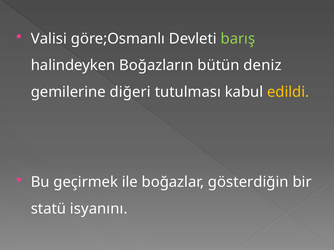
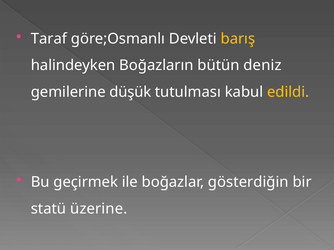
Valisi: Valisi -> Taraf (49, 39)
barış colour: light green -> yellow (238, 39)
diğeri: diğeri -> düşük (130, 92)
isyanını: isyanını -> üzerine (99, 209)
